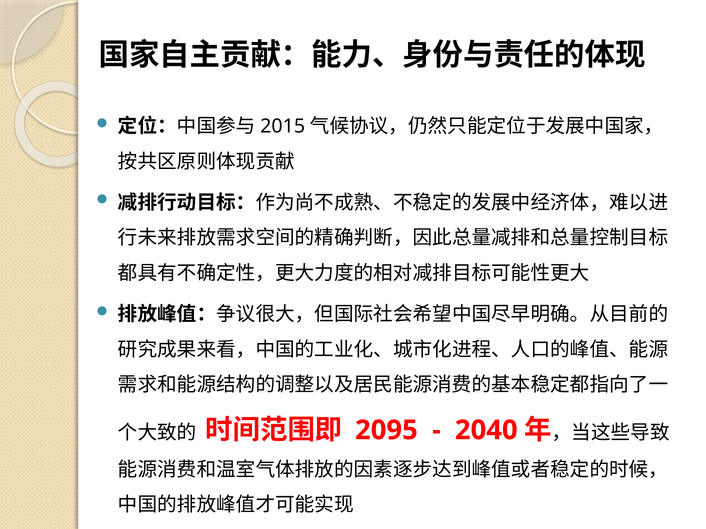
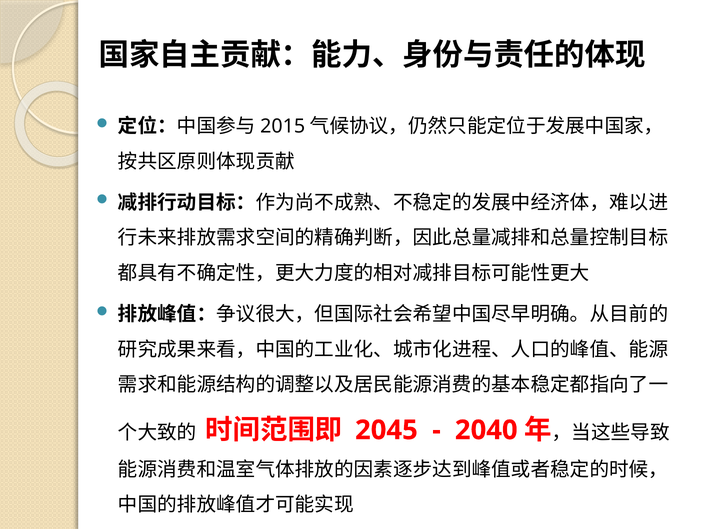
2095: 2095 -> 2045 (386, 431)
